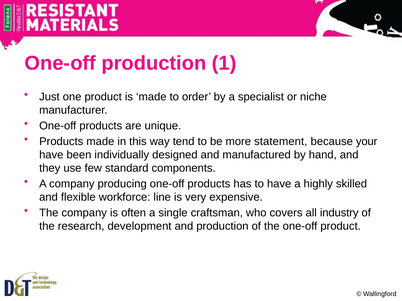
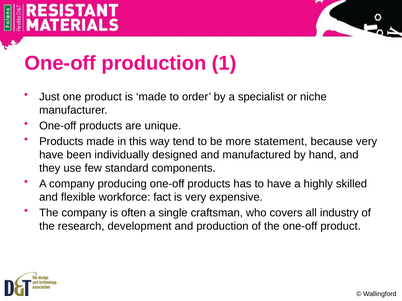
because your: your -> very (367, 142)
line: line -> fact (162, 197)
